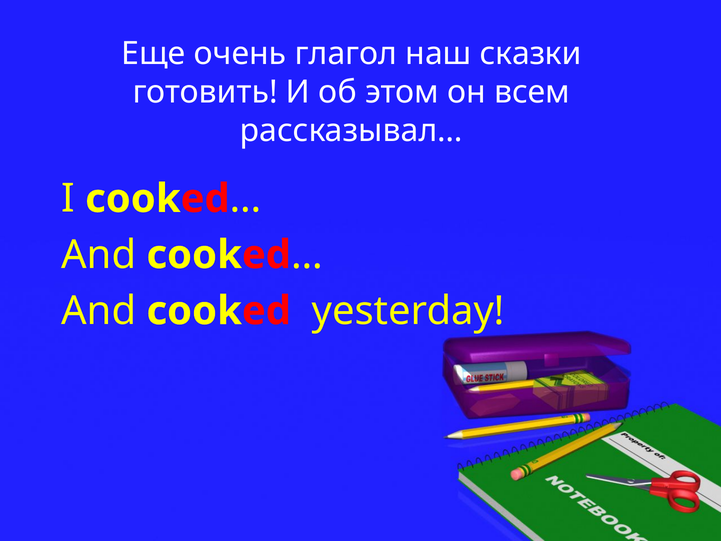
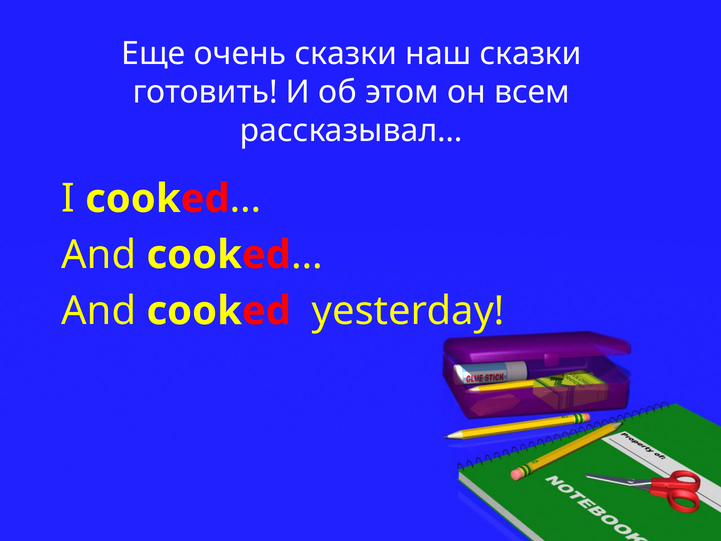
очень глагол: глагол -> сказки (346, 54)
